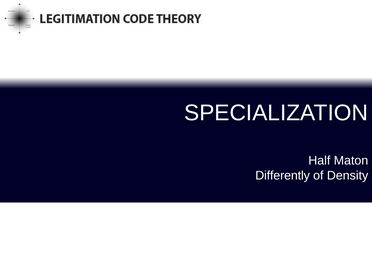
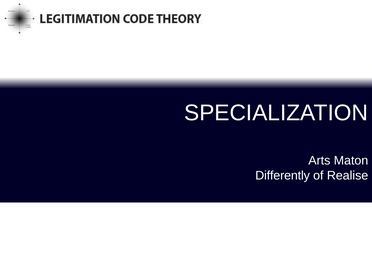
Half: Half -> Arts (319, 161)
Density: Density -> Realise (348, 175)
